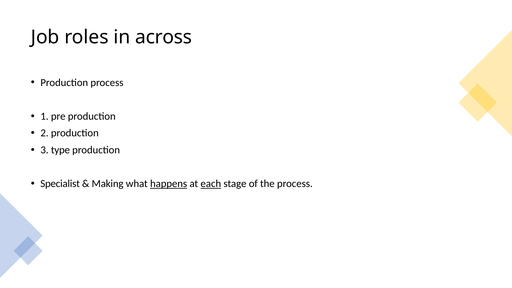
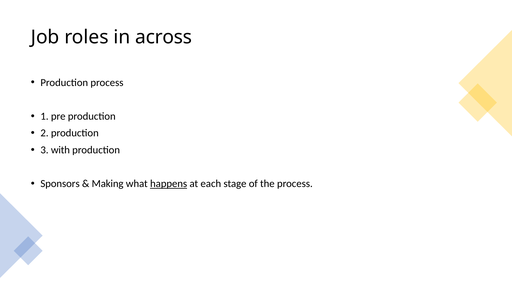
type: type -> with (60, 150)
Specialist: Specialist -> Sponsors (60, 184)
each underline: present -> none (211, 184)
